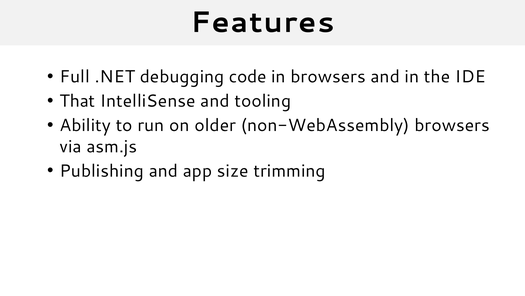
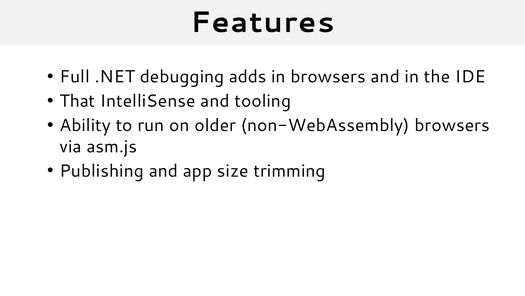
code: code -> adds (248, 77)
